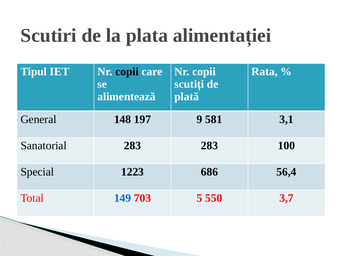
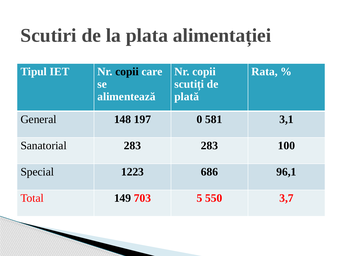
9: 9 -> 0 (200, 120)
56,4: 56,4 -> 96,1 (286, 172)
149 colour: blue -> black (123, 198)
